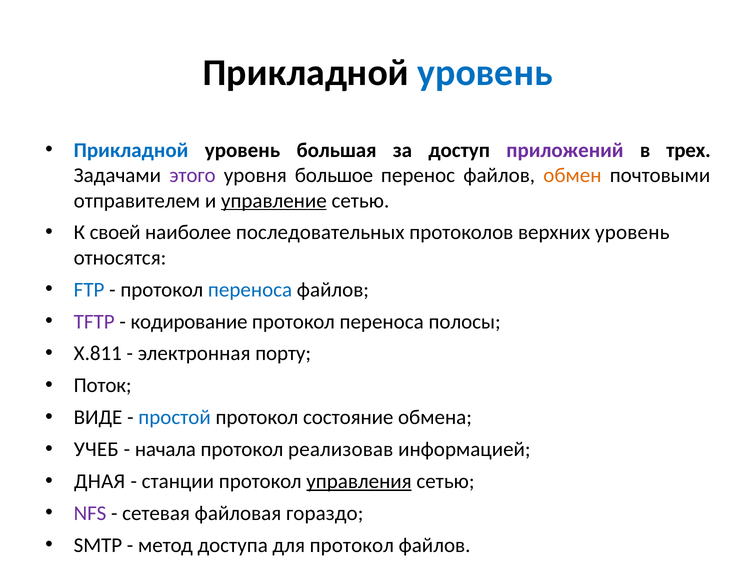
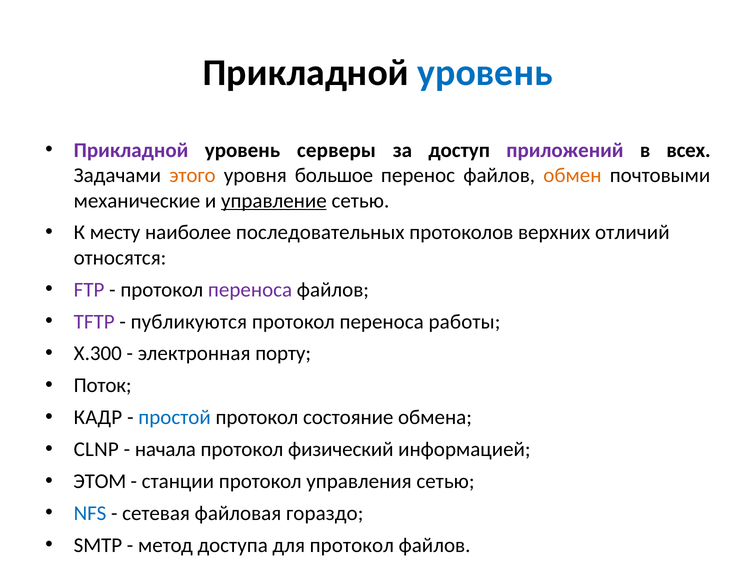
Прикладной colour: blue -> purple (131, 150)
большая: большая -> серверы (336, 150)
трех: трех -> всех (689, 150)
этого colour: purple -> orange (192, 175)
отправителем: отправителем -> механические (137, 201)
своей: своей -> месту (115, 233)
верхних уровень: уровень -> отличий (632, 233)
FTP colour: blue -> purple (89, 290)
переноса colour: blue -> purple (250, 290)
кодирование: кодирование -> публикуются (189, 322)
полосы: полосы -> работы (465, 322)
X.811: X.811 -> X.300 (98, 354)
ВИДЕ: ВИДЕ -> КАДР (98, 417)
УЧЕБ: УЧЕБ -> CLNP (96, 449)
реализовав: реализовав -> физический (341, 449)
ДНАЯ: ДНАЯ -> ЭТОМ (100, 481)
управления underline: present -> none (359, 481)
NFS colour: purple -> blue (90, 513)
